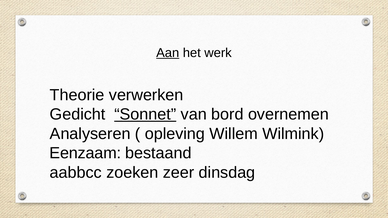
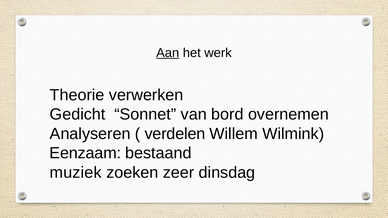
Sonnet underline: present -> none (145, 115)
opleving: opleving -> verdelen (175, 134)
aabbcc: aabbcc -> muziek (76, 173)
